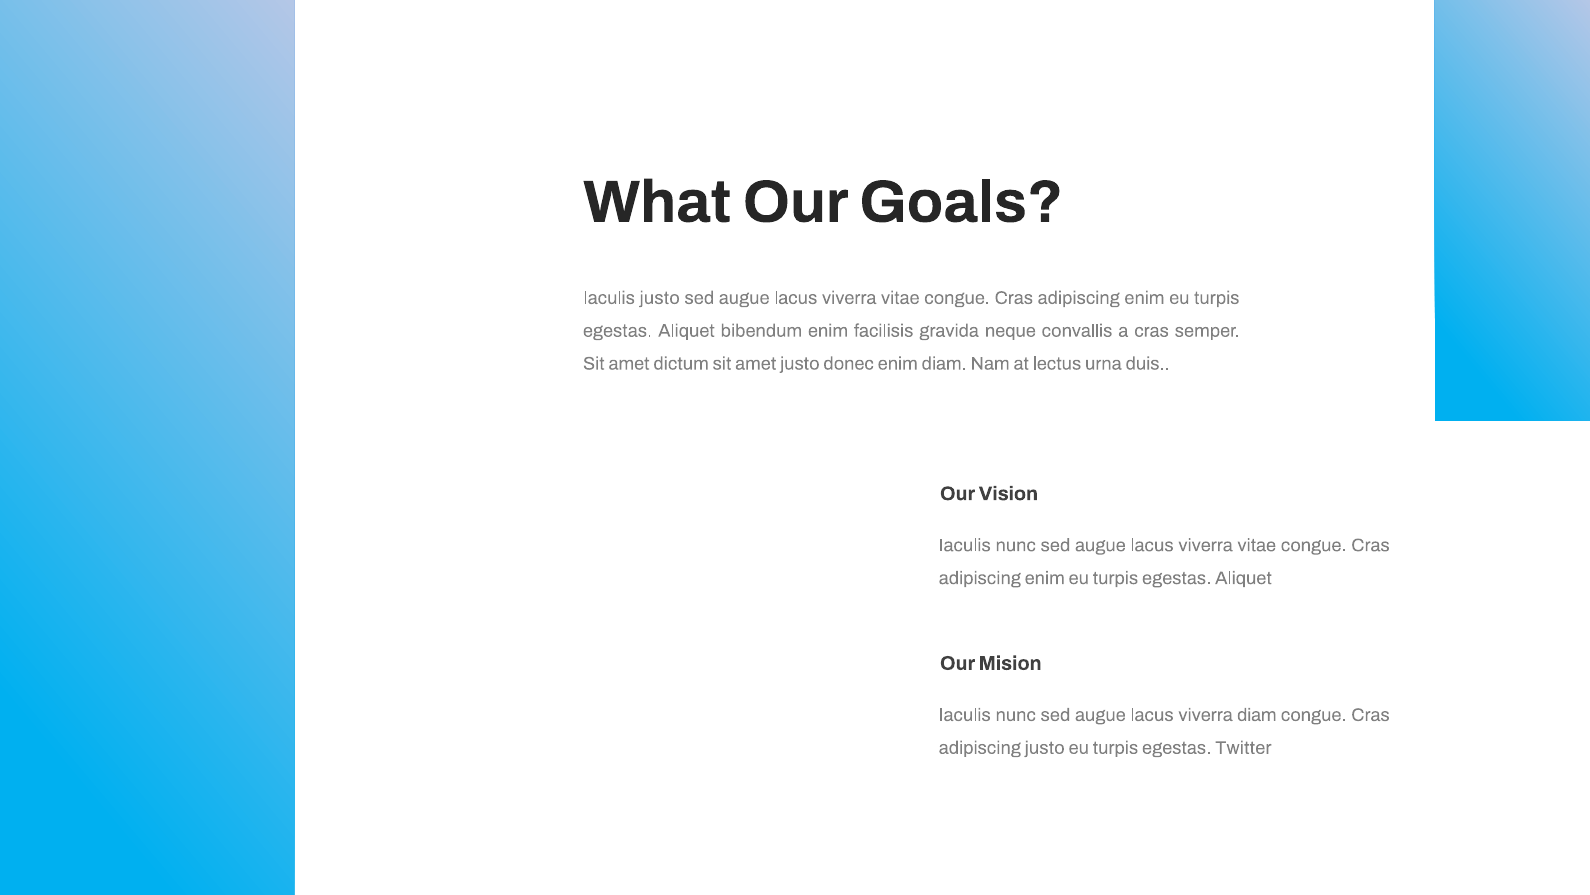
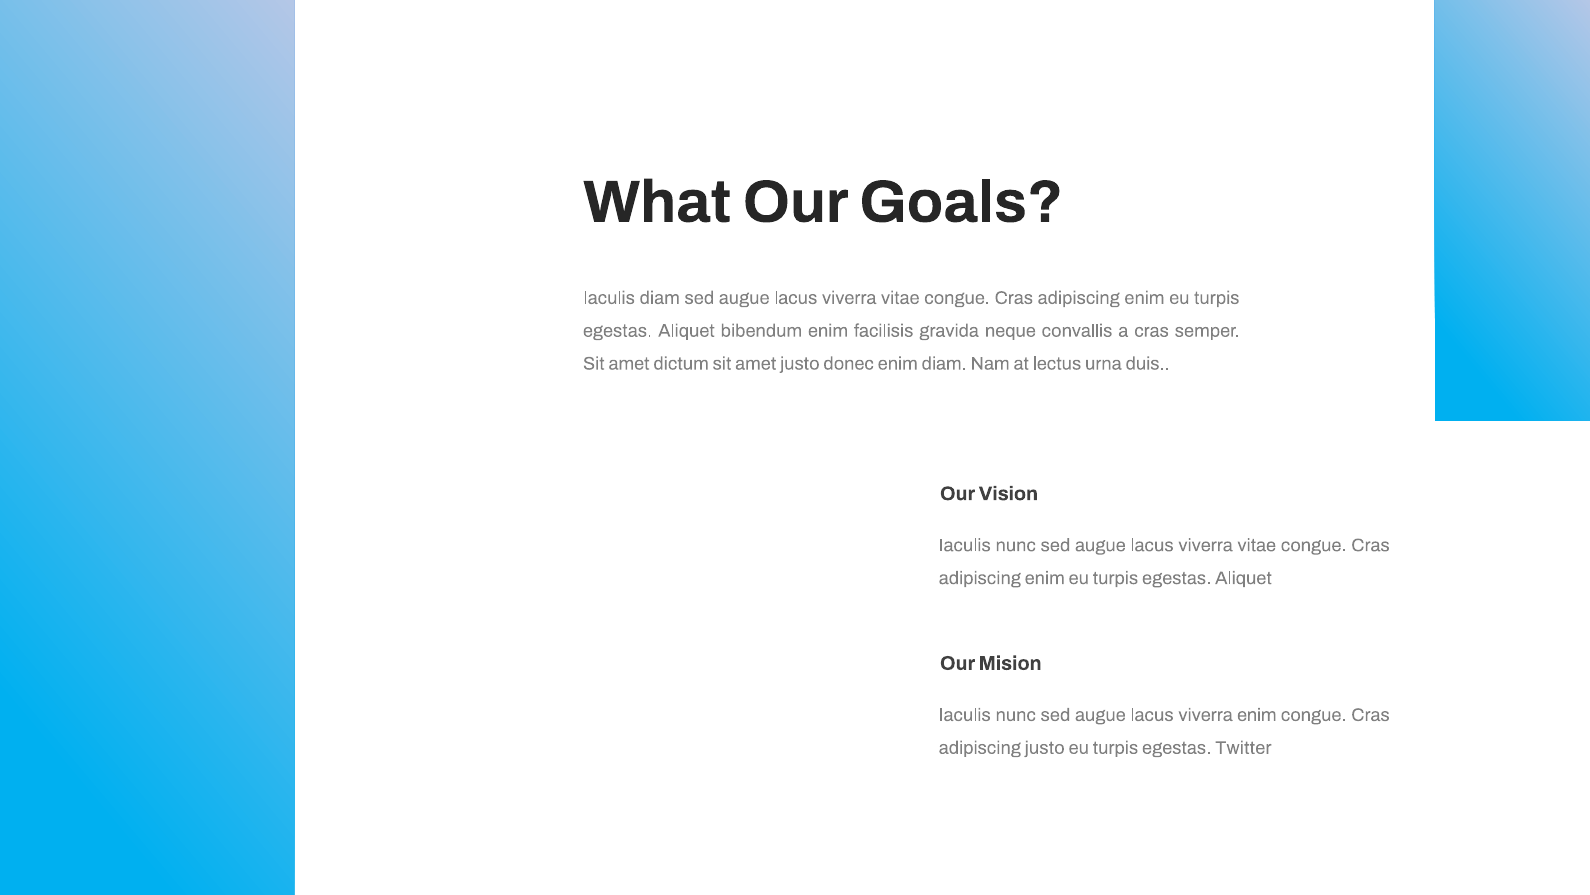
Iaculis justo: justo -> diam (660, 298)
viverra diam: diam -> enim (1257, 714)
